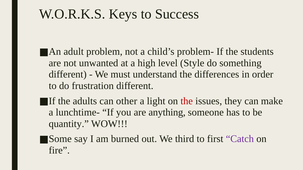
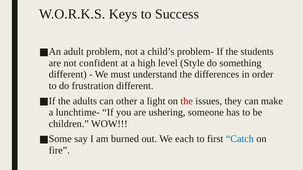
unwanted: unwanted -> confident (99, 63)
anything: anything -> ushering (167, 113)
quantity: quantity -> children (69, 124)
third: third -> each (185, 139)
Catch colour: purple -> blue (240, 139)
